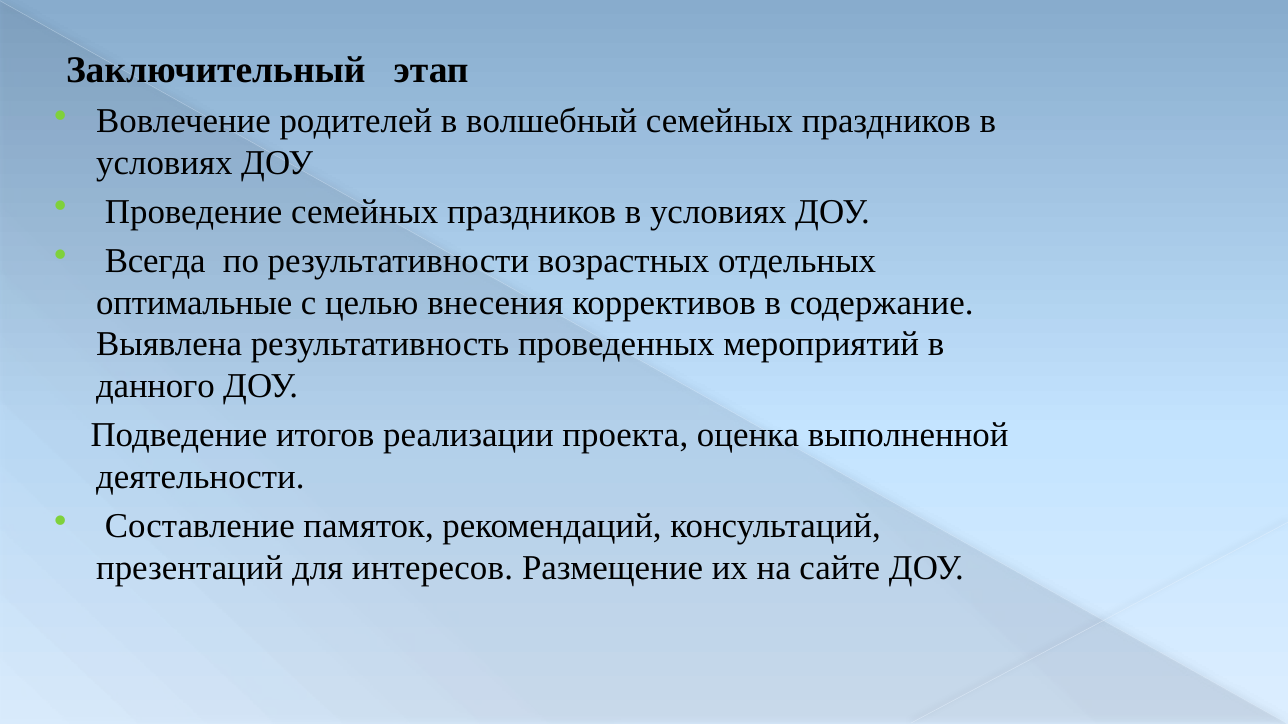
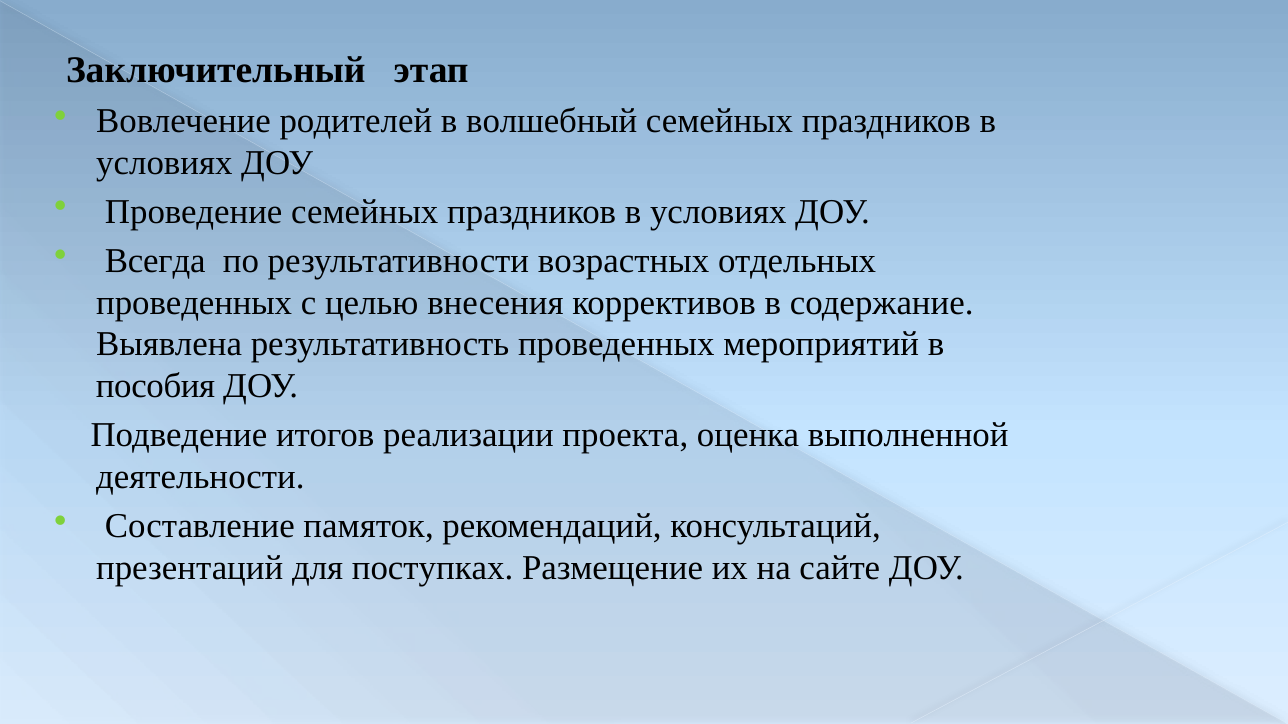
оптимальные: оптимальные -> проведенных (194, 303)
данного: данного -> пособия (156, 387)
интересов: интересов -> поступках (433, 568)
